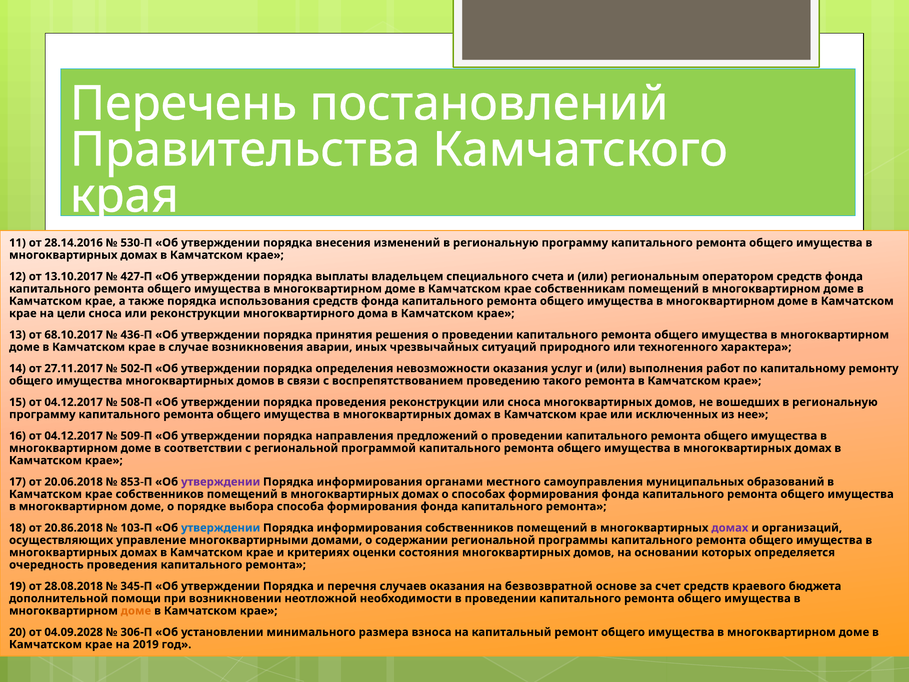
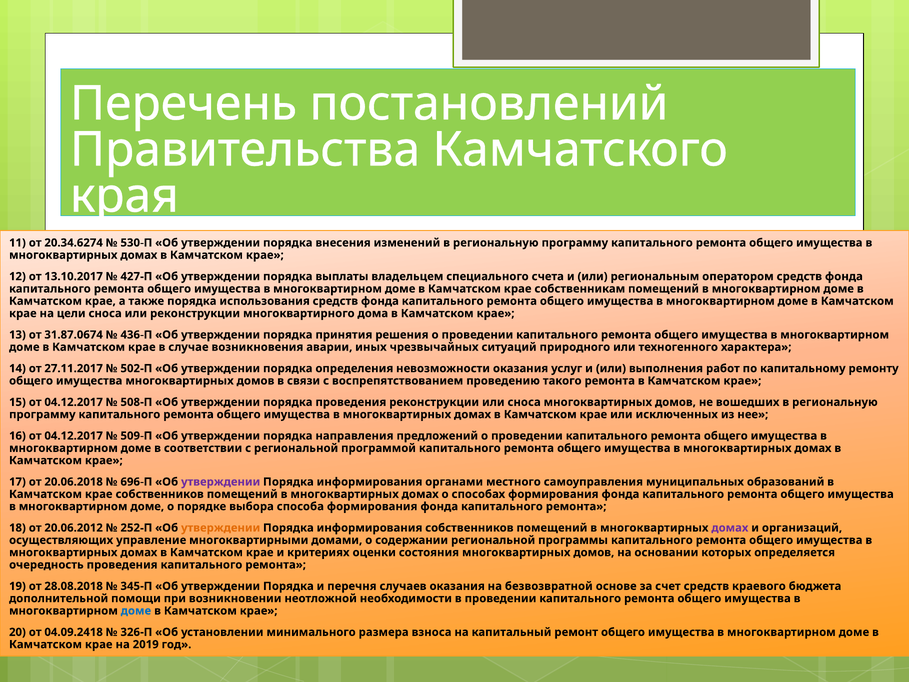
28.14.2016: 28.14.2016 -> 20.34.6274 (74, 243)
68.10.2017: 68.10.2017 -> 31.87.0674 (74, 335)
853-П: 853-П -> 696-П (136, 482)
20.86.2018: 20.86.2018 -> 20.06.2012 (74, 528)
103-П: 103-П -> 252-П (136, 528)
утверждении colour: blue -> orange (221, 528)
доме colour: orange -> blue (136, 611)
04.09.2028: 04.09.2028 -> 04.09.2418 (74, 632)
306-П: 306-П -> 326-П (136, 632)
